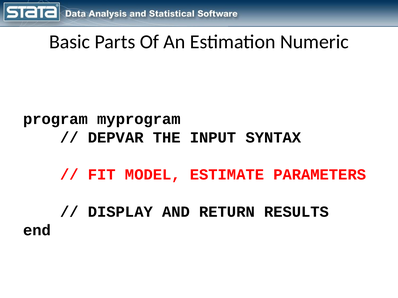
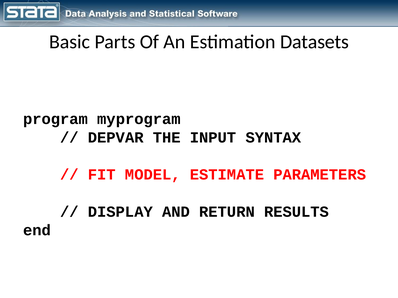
Numeric: Numeric -> Datasets (314, 42)
